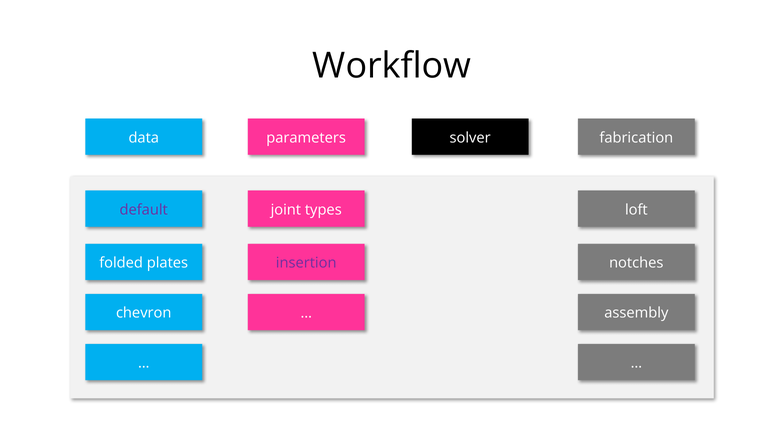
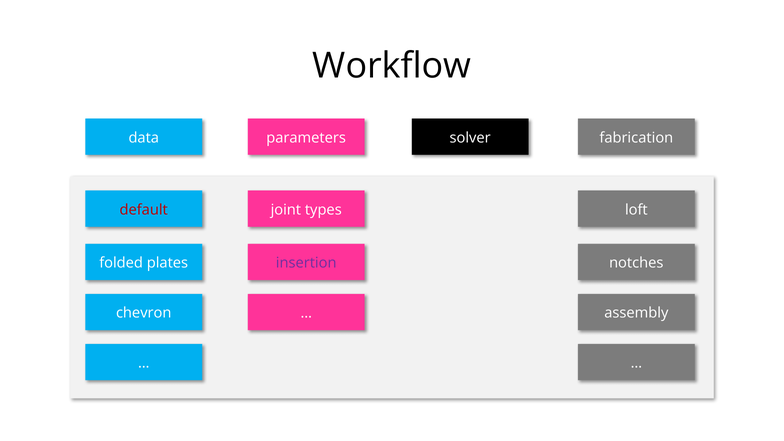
default colour: purple -> red (144, 210)
